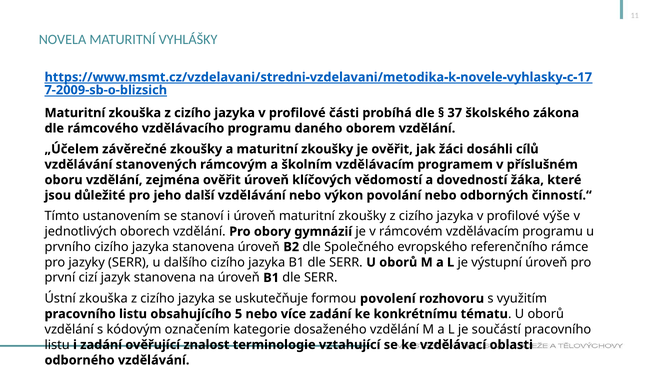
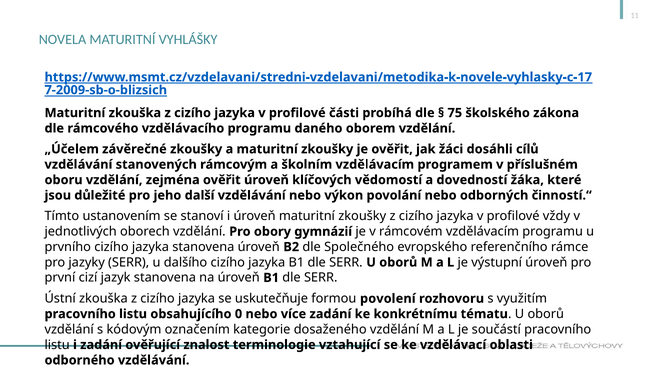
37: 37 -> 75 (455, 113)
výše: výše -> vždy (556, 216)
5: 5 -> 0 (239, 314)
